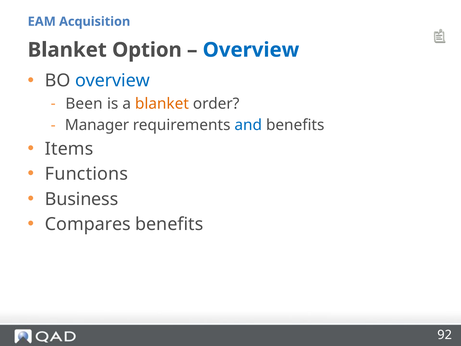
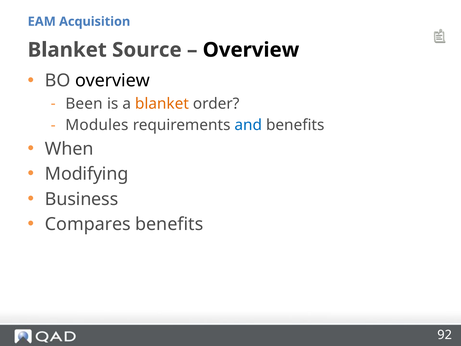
Option: Option -> Source (147, 50)
Overview colour: blue -> black (251, 50)
overview colour: blue -> black (113, 81)
Manager: Manager -> Modules (97, 125)
Items: Items -> When (69, 149)
Functions: Functions -> Modifying (87, 174)
